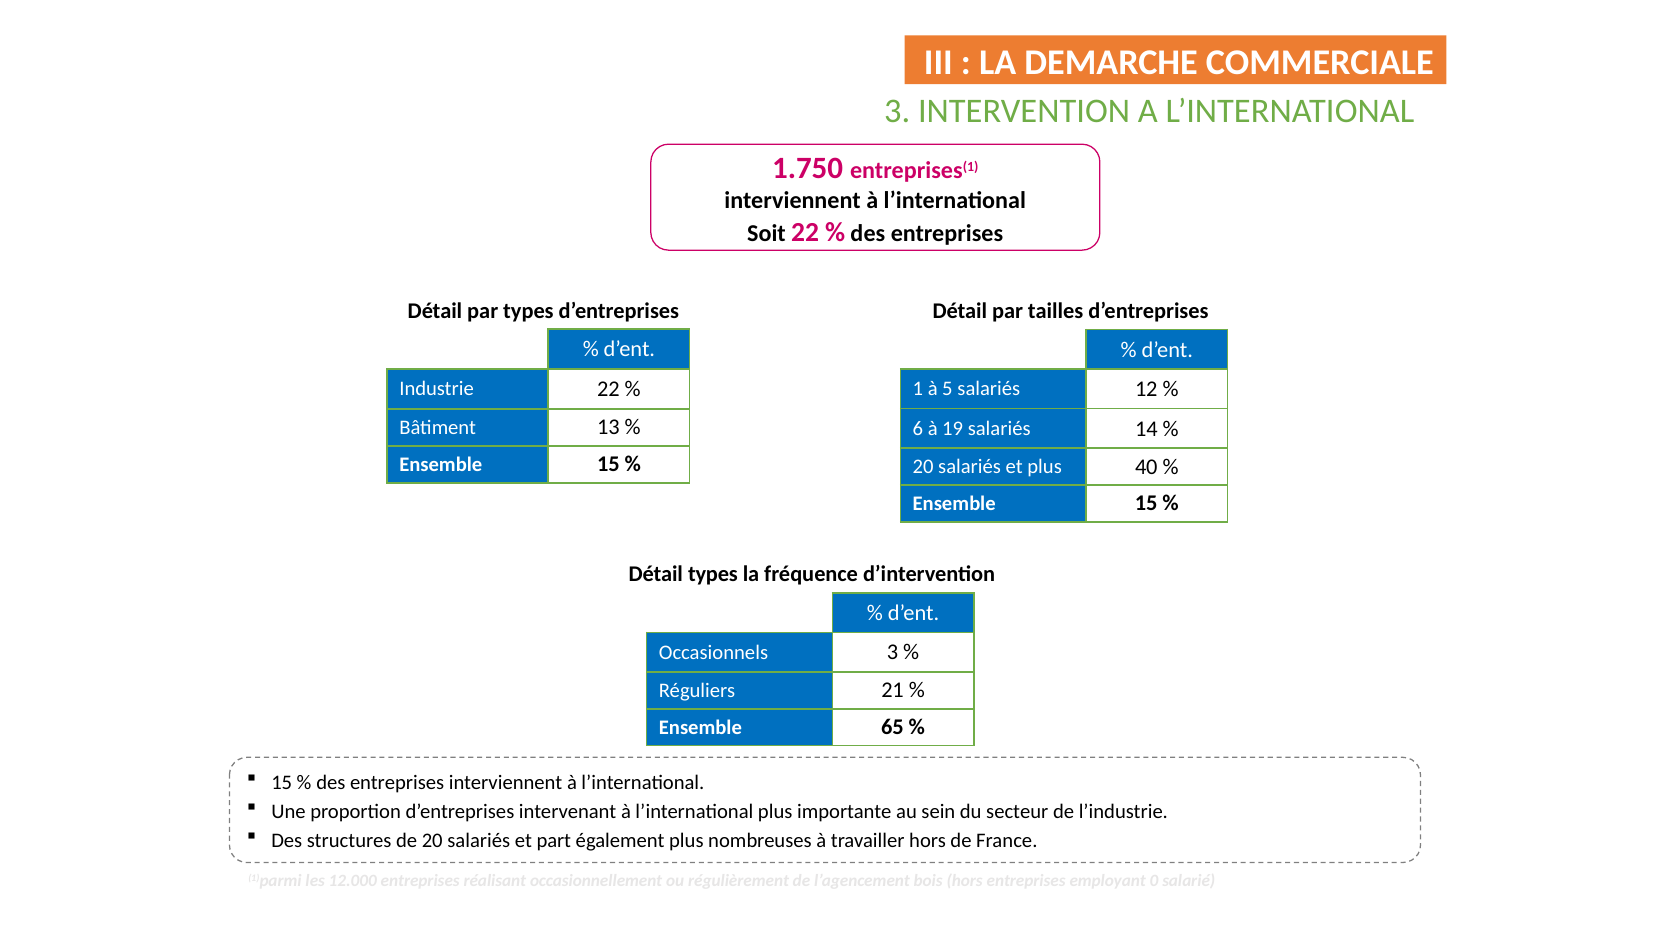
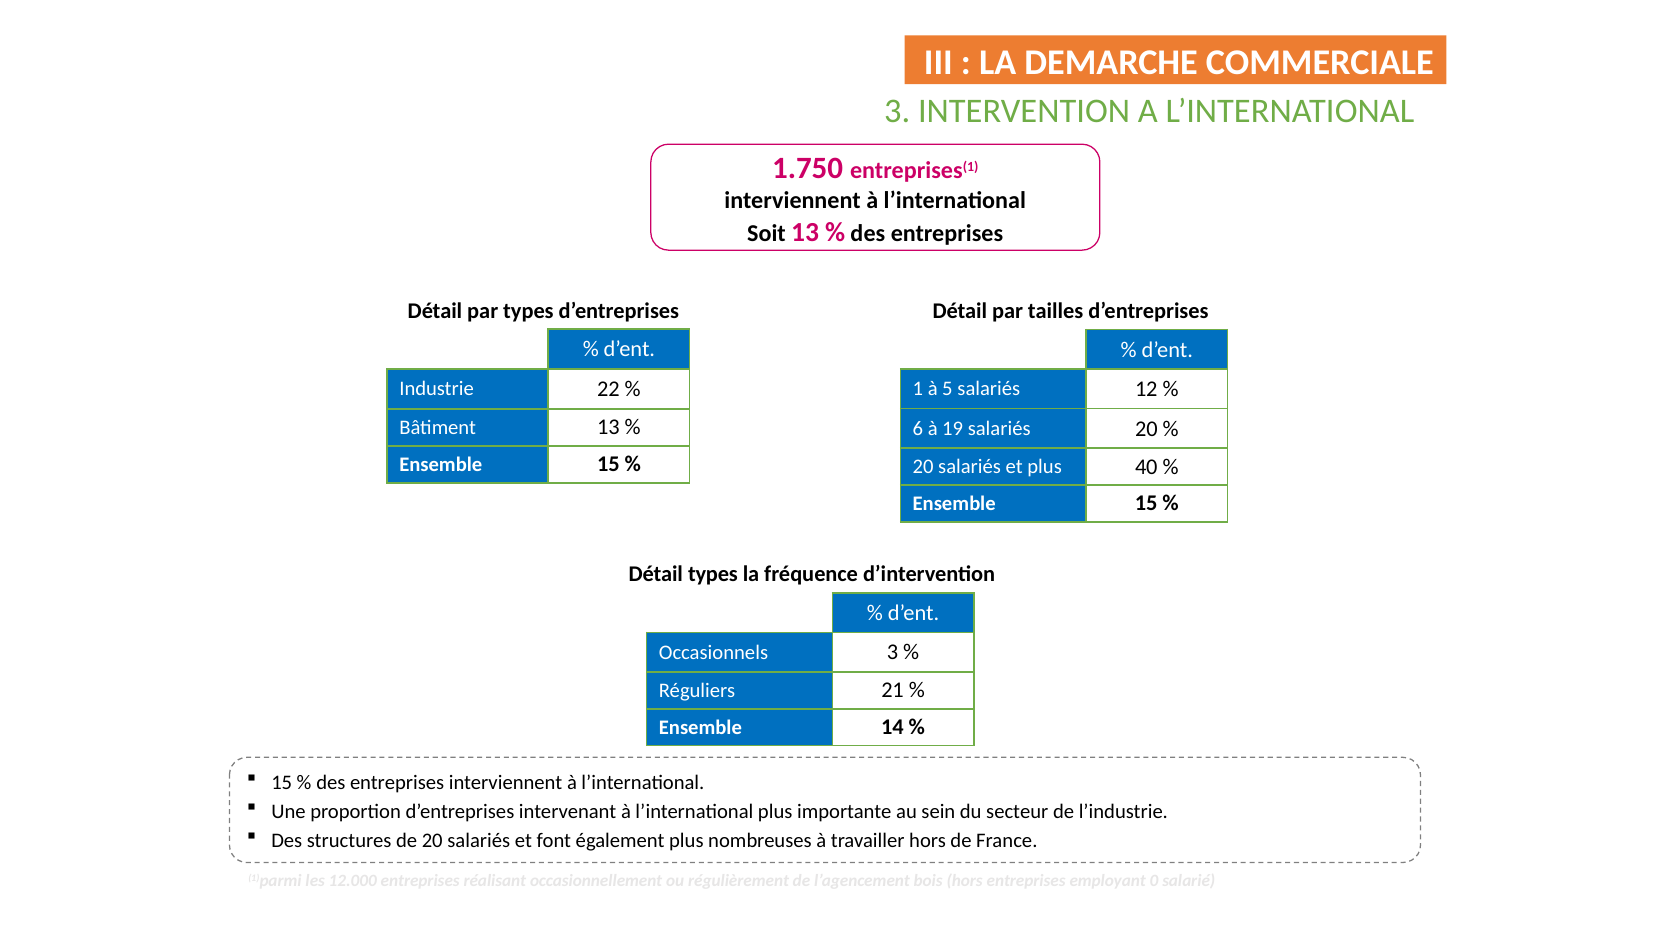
Soit 22: 22 -> 13 (805, 232)
salariés 14: 14 -> 20 (1146, 429)
65: 65 -> 14 (892, 727)
part: part -> font (554, 840)
